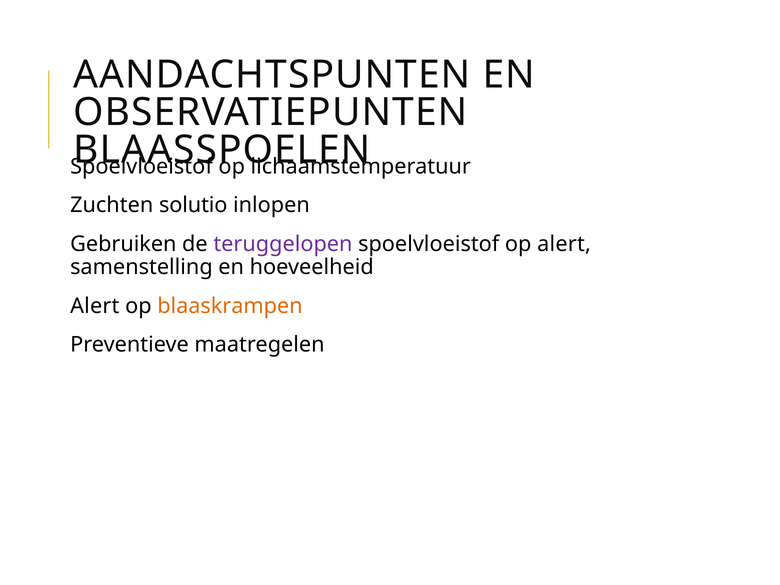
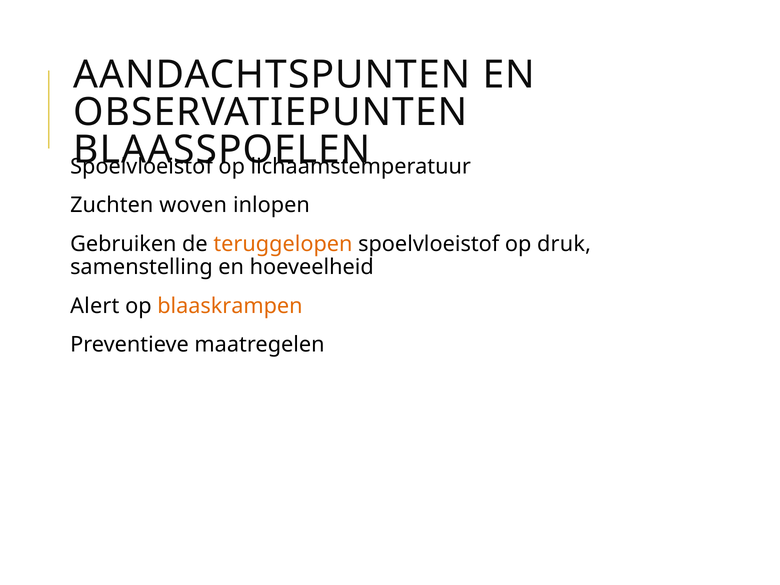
solutio: solutio -> woven (193, 205)
teruggelopen colour: purple -> orange (283, 244)
op alert: alert -> druk (564, 244)
